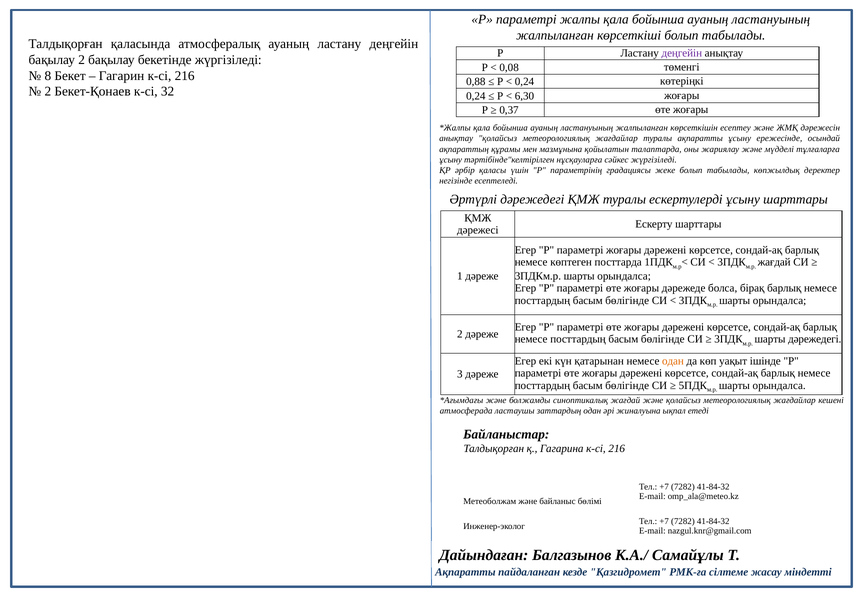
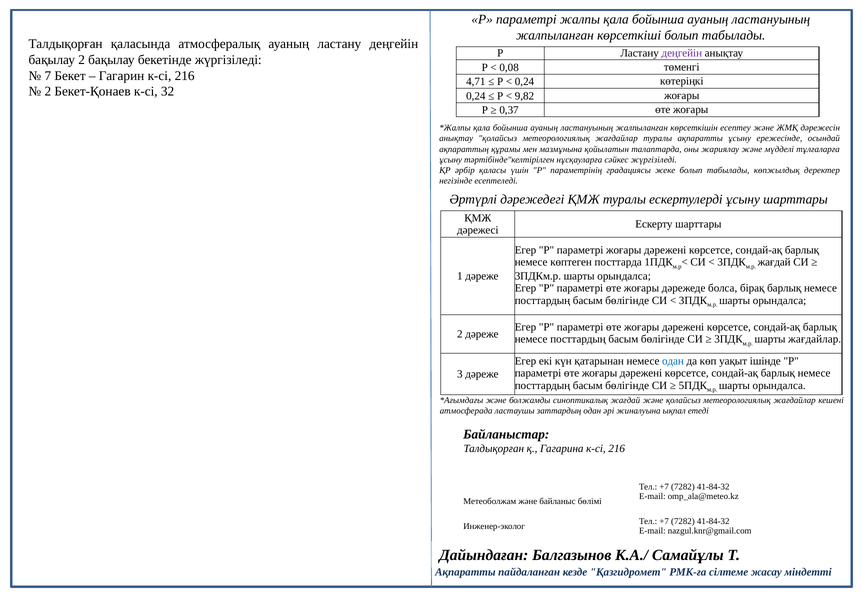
8: 8 -> 7 (48, 76)
0,88: 0,88 -> 4,71 (476, 82)
6,30: 6,30 -> 9,82 (524, 96)
шарты дәрежедегі: дәрежедегі -> жағдайлар (815, 339)
одан colour: orange -> blue (673, 361)
